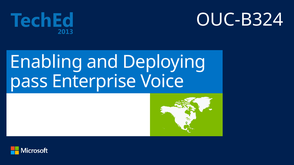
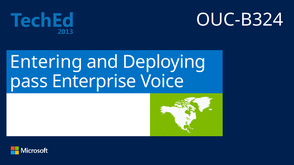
Enabling: Enabling -> Entering (46, 62)
